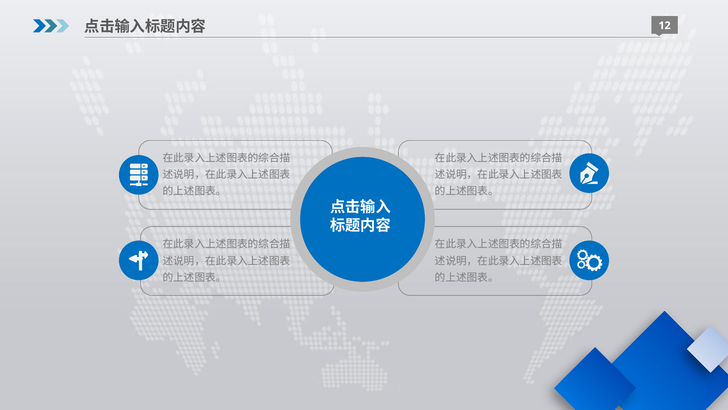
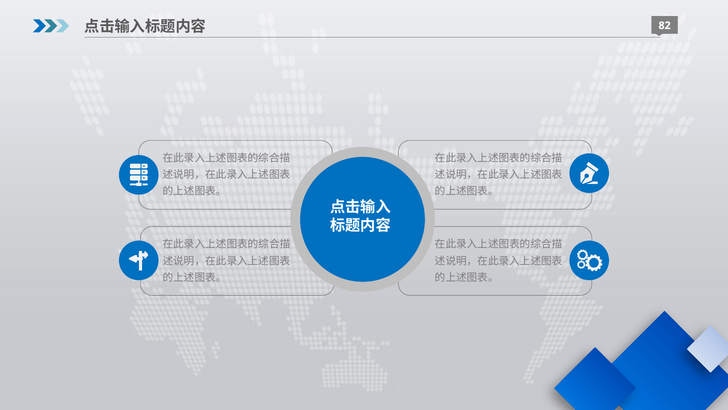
12: 12 -> 82 (665, 26)
